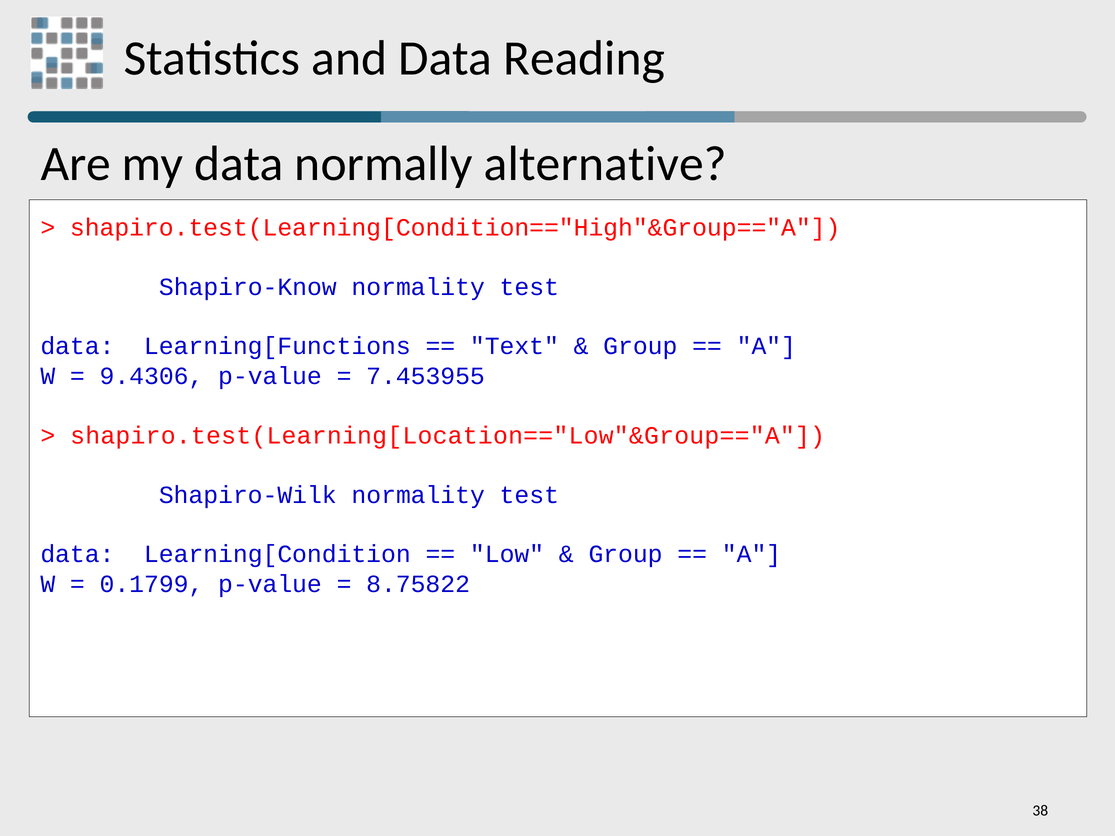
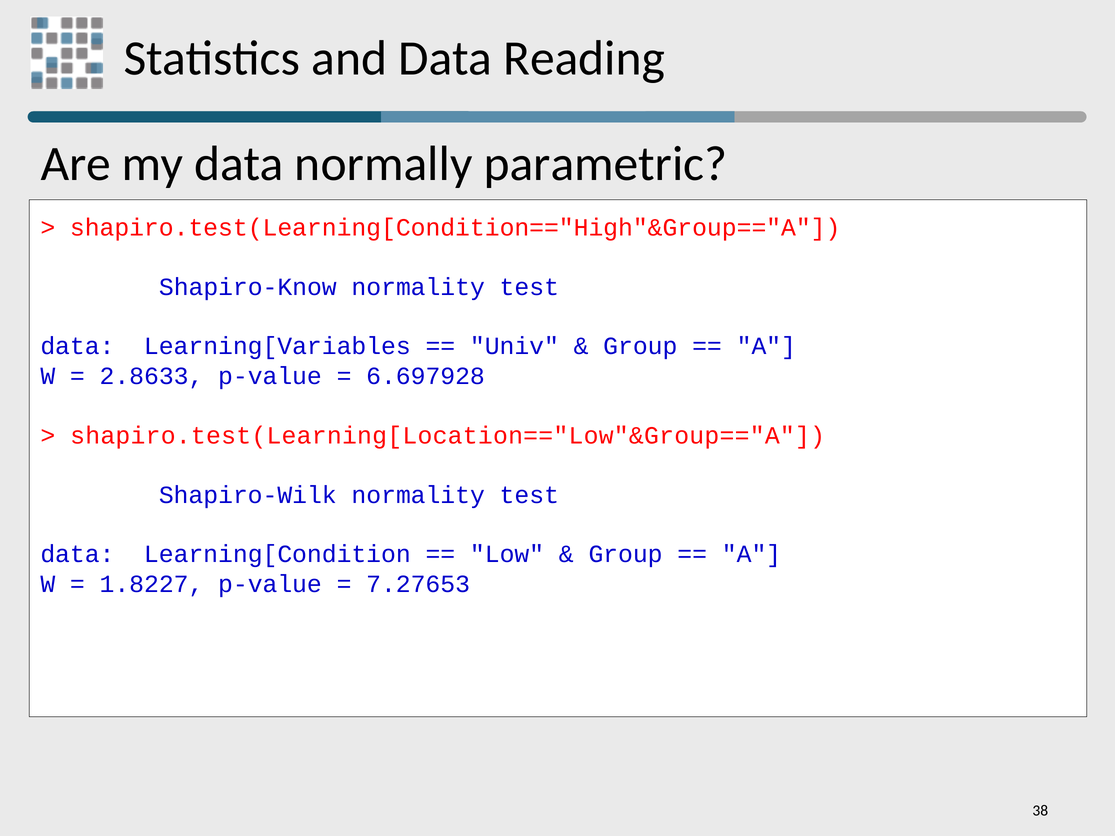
alternative: alternative -> parametric (605, 164)
Learning[Functions: Learning[Functions -> Learning[Variables (277, 346)
Text: Text -> Univ (514, 346)
9.4306: 9.4306 -> 2.8633 (151, 376)
7.453955: 7.453955 -> 6.697928 (426, 376)
0.1799: 0.1799 -> 1.8227 (151, 584)
8.75822: 8.75822 -> 7.27653 (418, 584)
